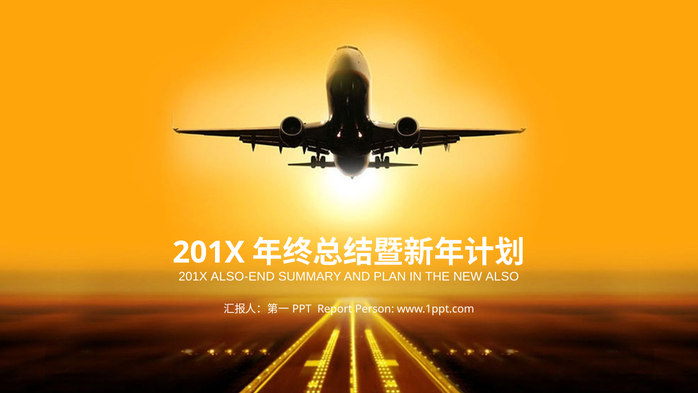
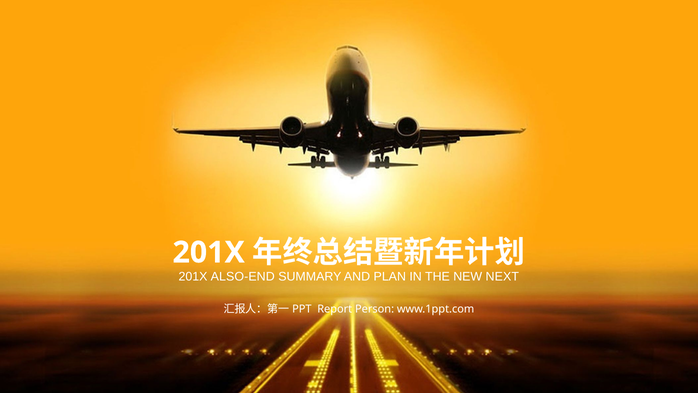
ALSO: ALSO -> NEXT (502, 276)
